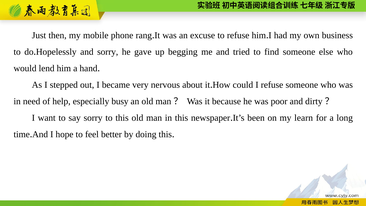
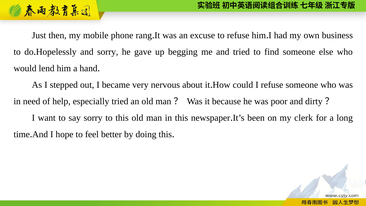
especially busy: busy -> tried (120, 101)
learn: learn -> clerk (304, 118)
